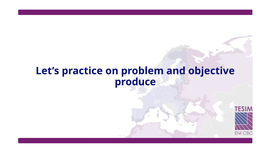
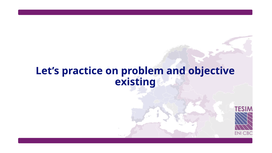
produce: produce -> existing (135, 82)
